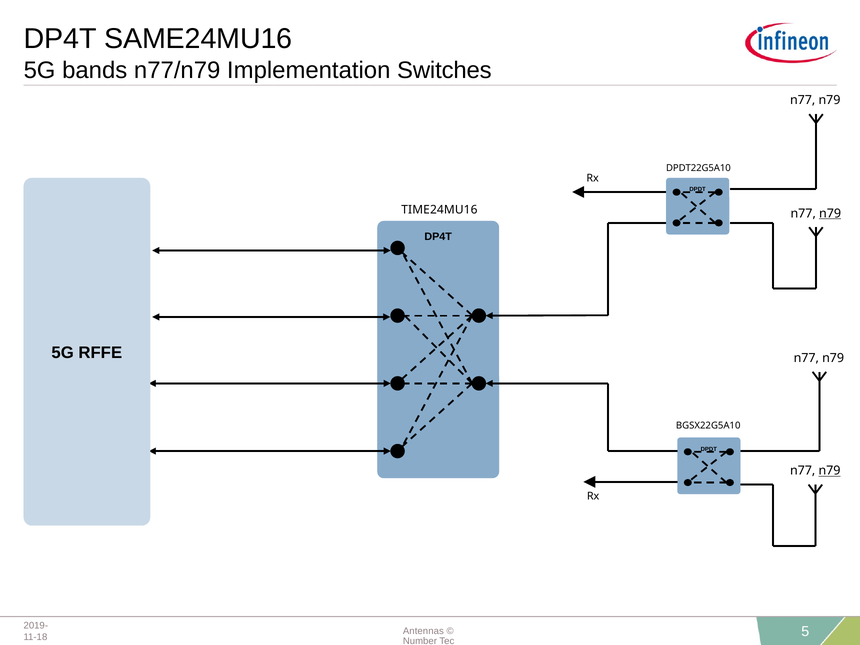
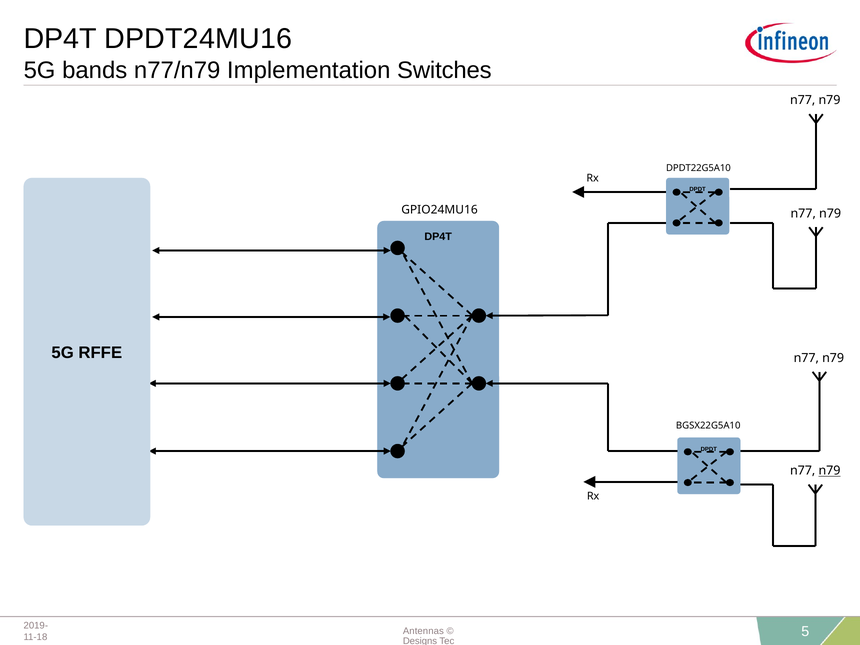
SAME24MU16: SAME24MU16 -> DPDT24MU16 (198, 39)
TIME24MU16: TIME24MU16 -> GPIO24MU16 (439, 210)
n79 underline: present -> none (830, 213)
Number: Number -> Designs (420, 641)
